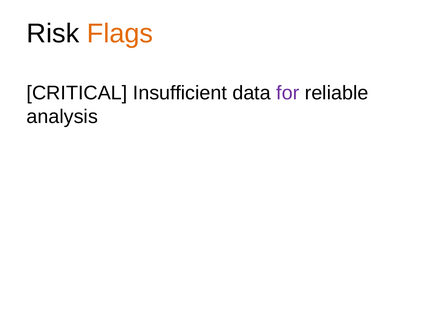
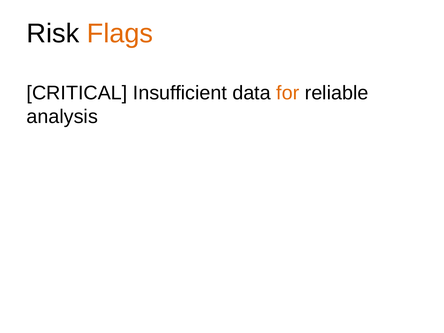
for colour: purple -> orange (288, 93)
